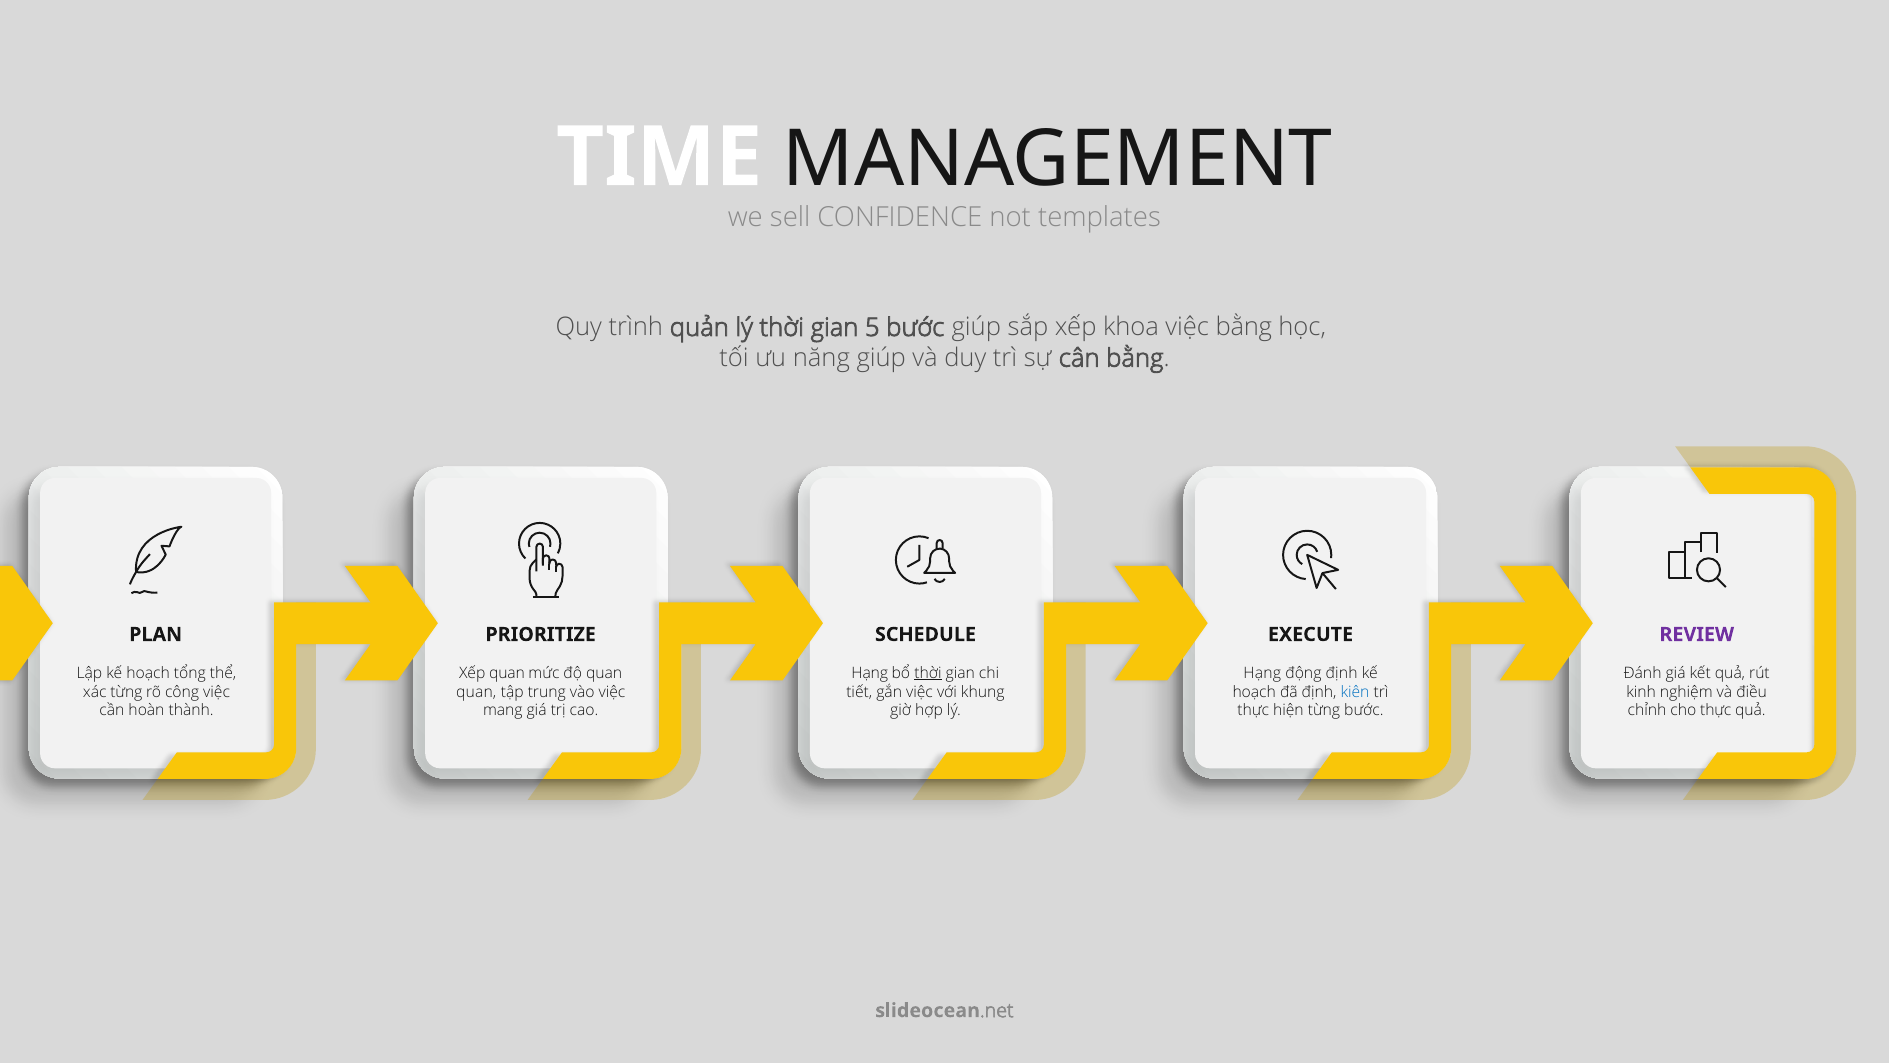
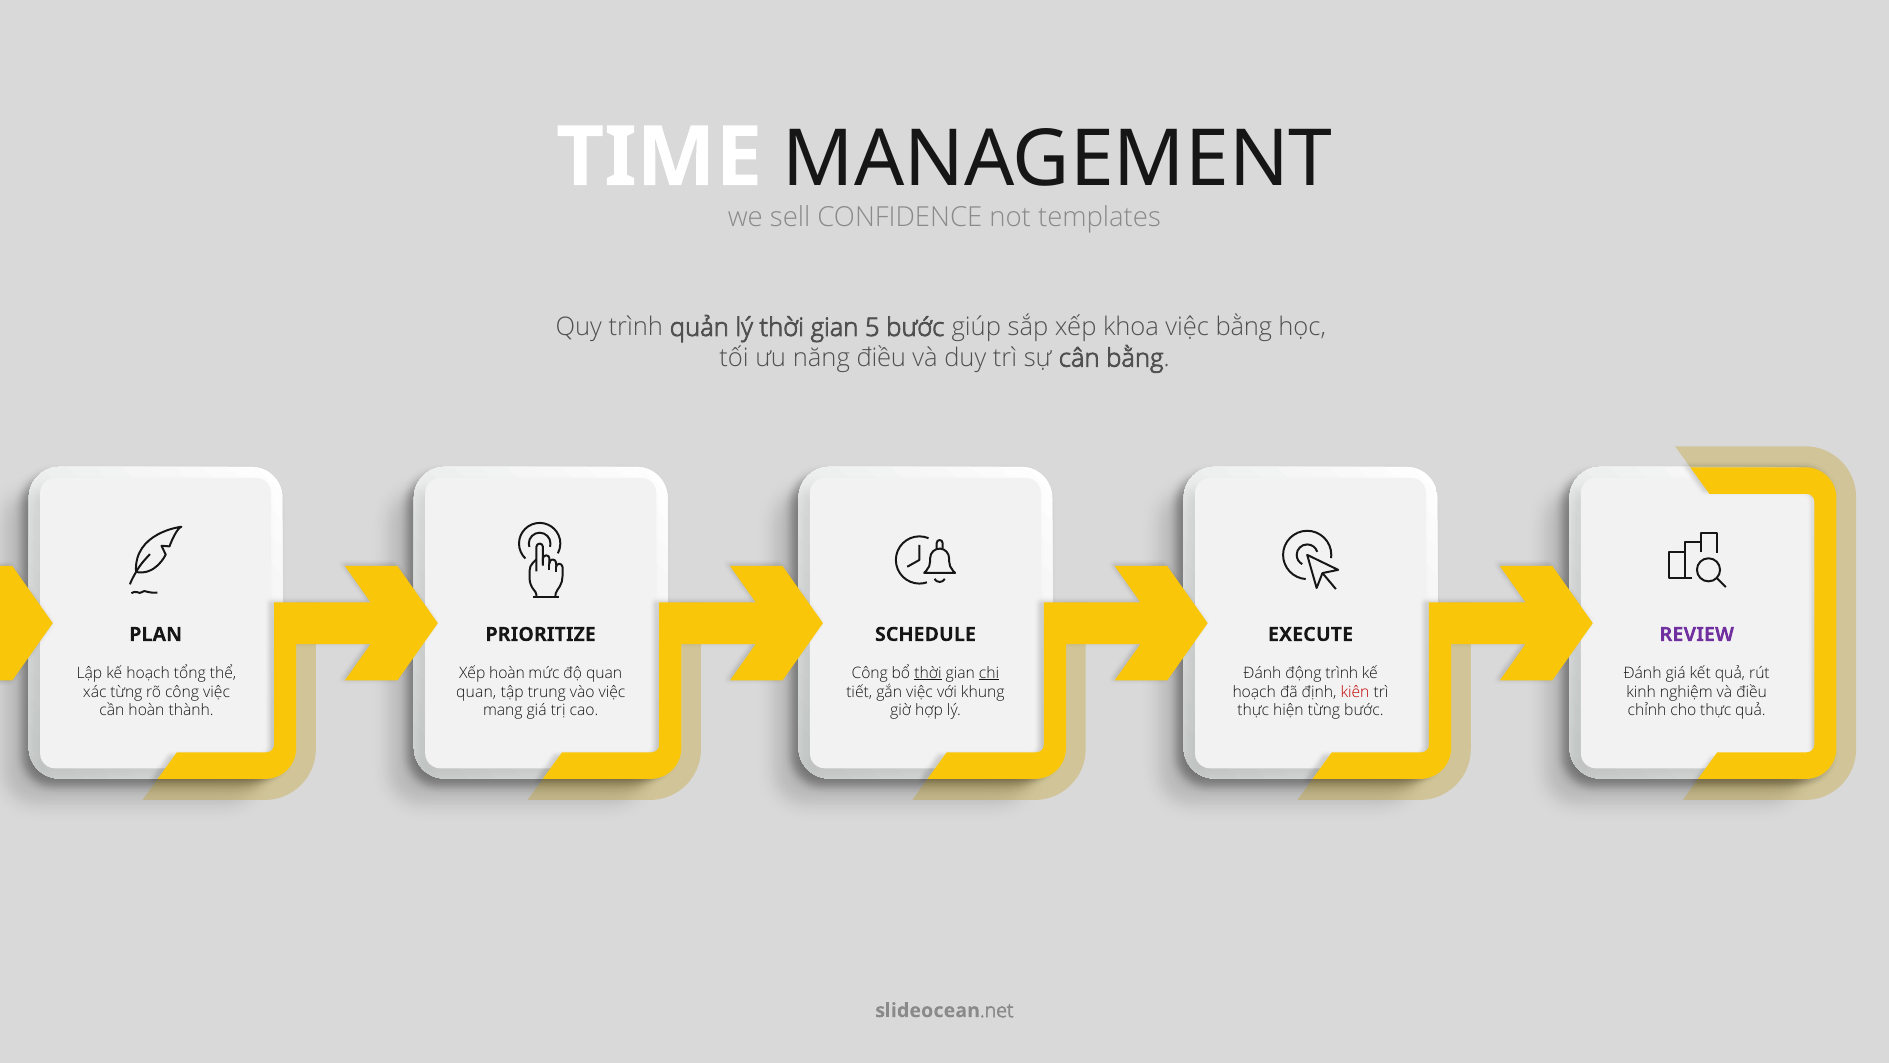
năng giúp: giúp -> điều (881, 358)
Xếp quan: quan -> hoàn (507, 673)
Hạng: Hạng -> Công (870, 673)
chi underline: none -> present (989, 673)
Hạng: Hạng -> Đánh (1262, 673)
động định: định -> trình (1342, 673)
kiên colour: blue -> red (1355, 692)
